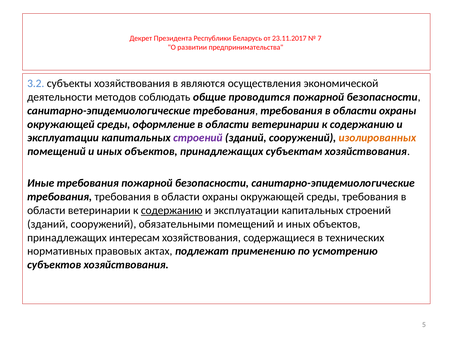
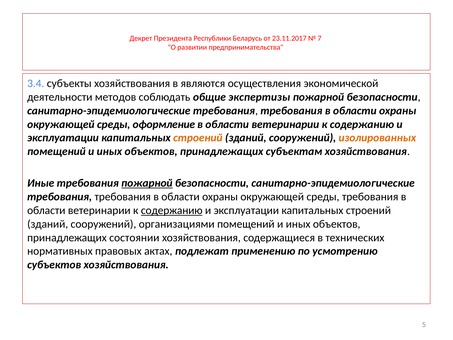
3.2: 3.2 -> 3.4 (36, 83)
проводится: проводится -> экспертизы (259, 97)
строений colour: purple -> orange (198, 138)
пожарной underline: none -> present (147, 183)
обязательными: обязательными -> организациями (177, 224)
интересам: интересам -> состоянии (134, 237)
